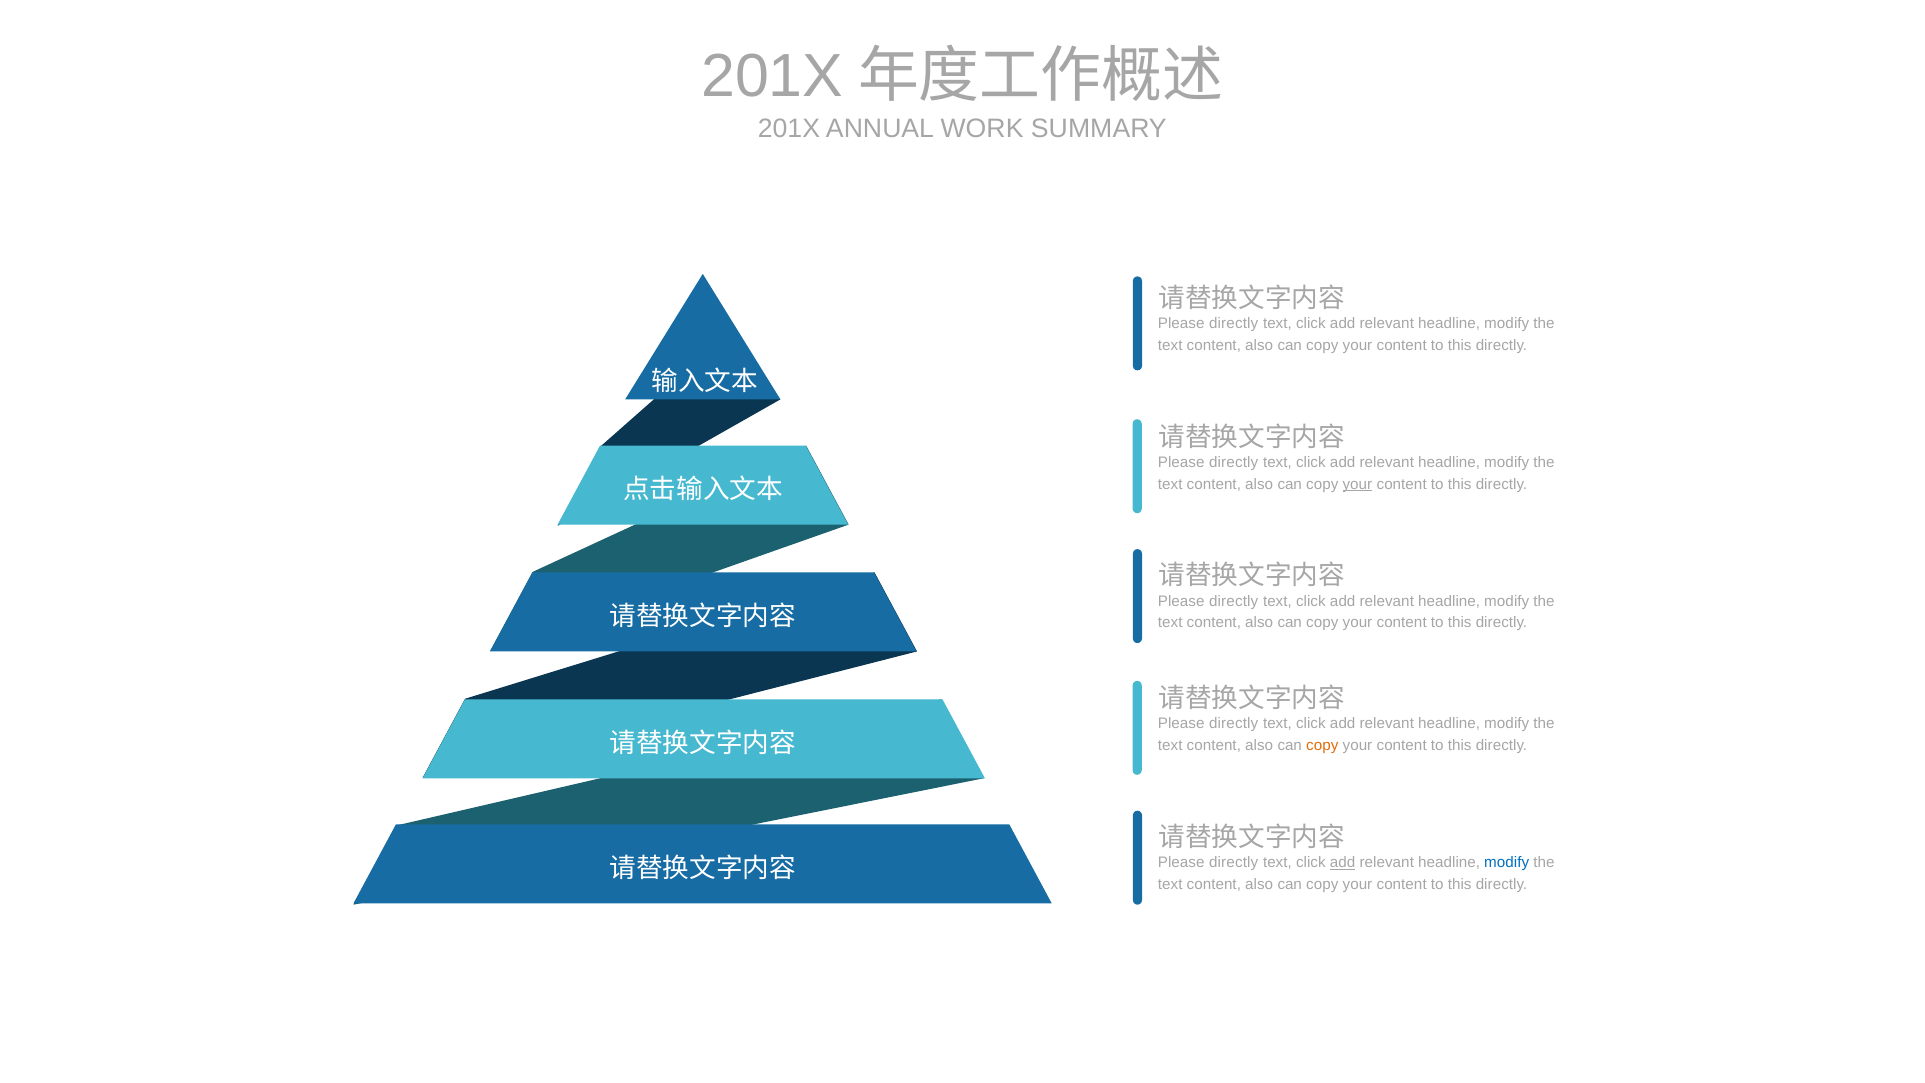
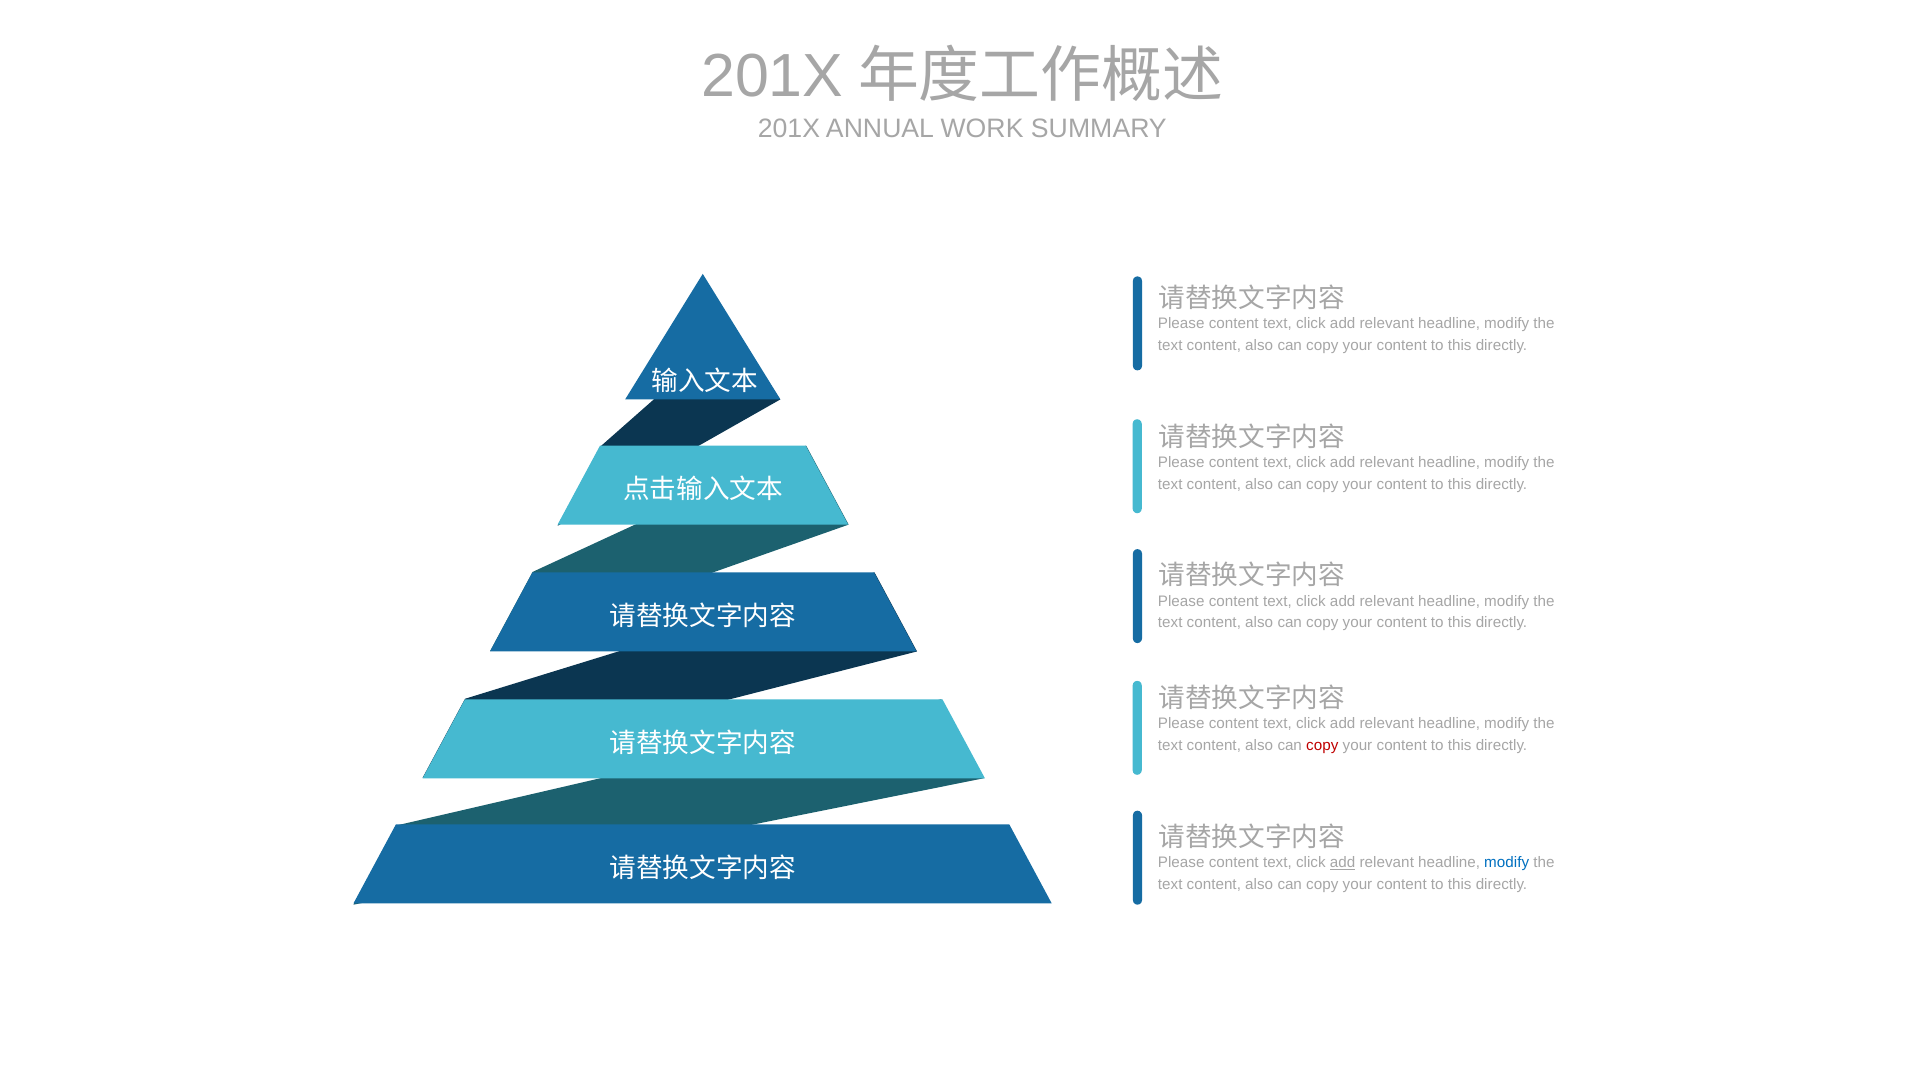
directly: directly -> content (1234, 323)
directly: directly -> content (1234, 462)
your underline: present -> none (1357, 484)
directly: directly -> content (1234, 601)
directly: directly -> content (1234, 724)
copy colour: orange -> red (1322, 745)
directly: directly -> content (1234, 863)
